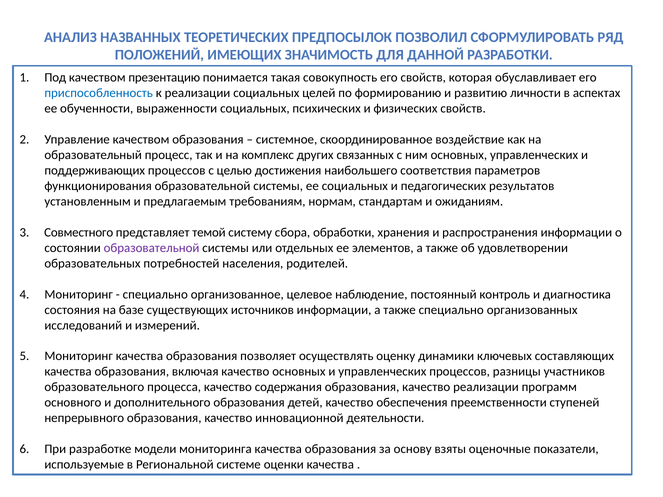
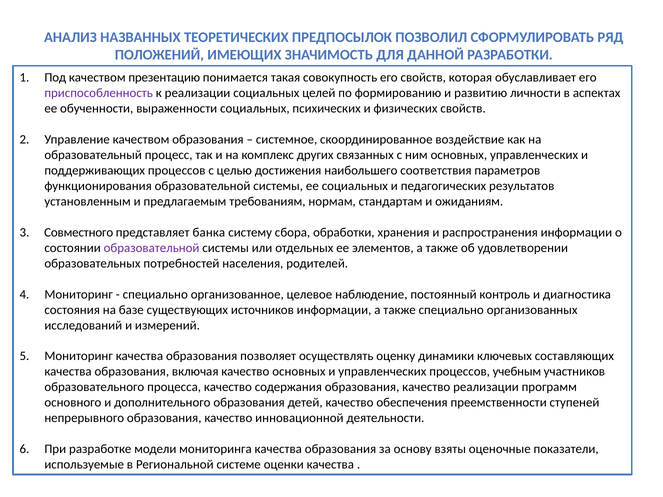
приспособленность colour: blue -> purple (99, 93)
темой: темой -> банка (209, 233)
разницы: разницы -> учебным (517, 372)
